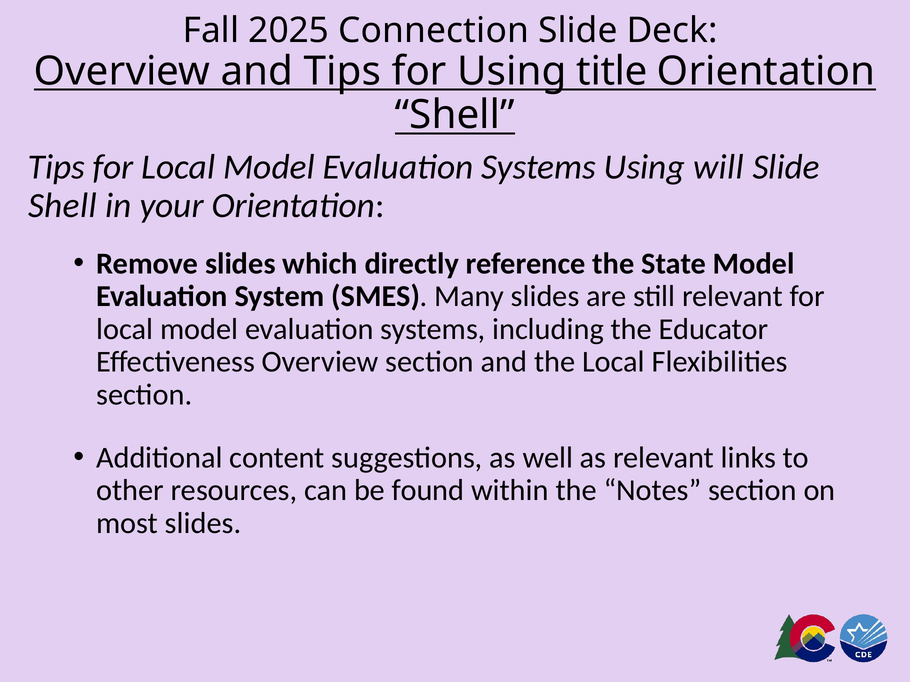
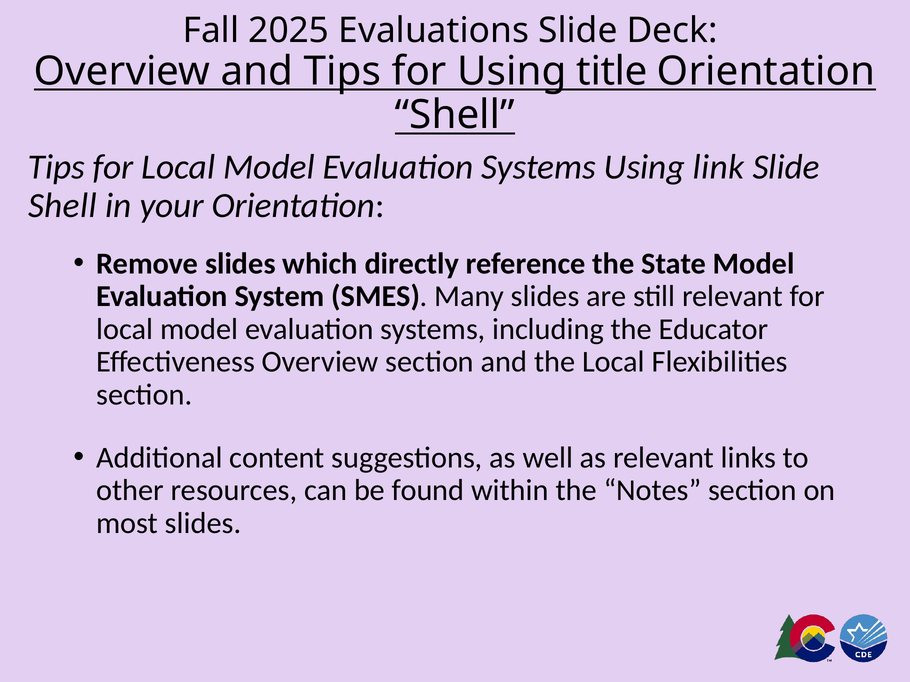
Connection: Connection -> Evaluations (434, 30)
will: will -> link (718, 167)
